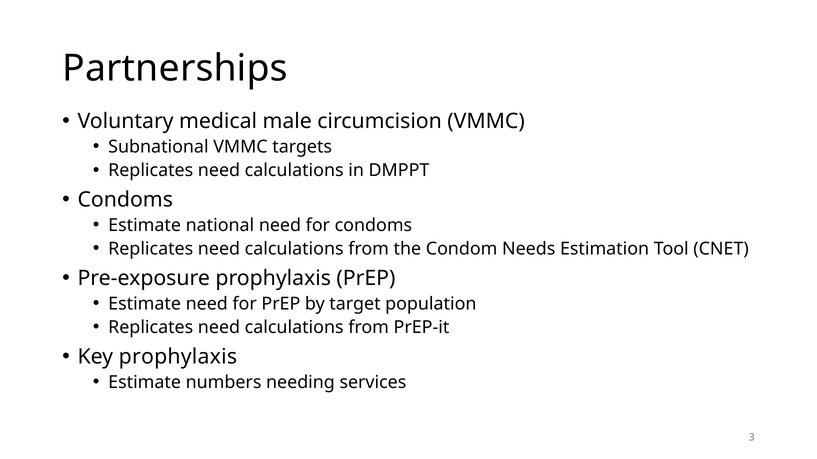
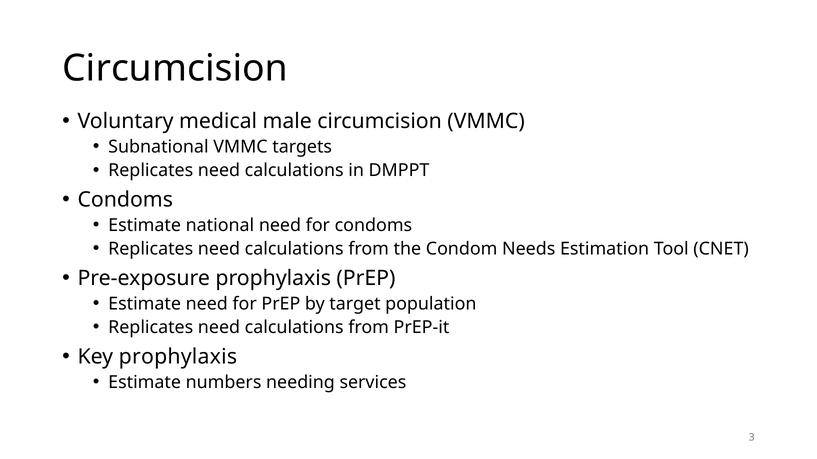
Partnerships: Partnerships -> Circumcision (175, 69)
